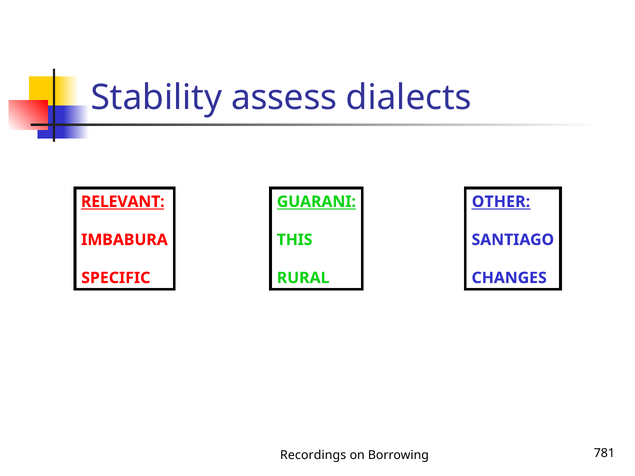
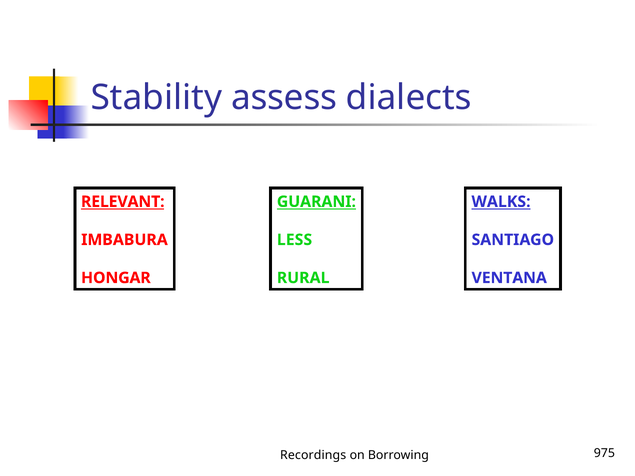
OTHER: OTHER -> WALKS (501, 202)
THIS: THIS -> LESS (294, 240)
SPECIFIC: SPECIFIC -> HONGAR (116, 278)
CHANGES: CHANGES -> VENTANA (509, 278)
781: 781 -> 975 (604, 454)
